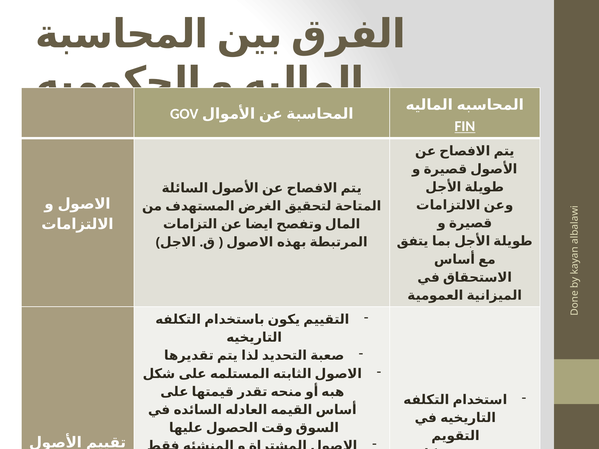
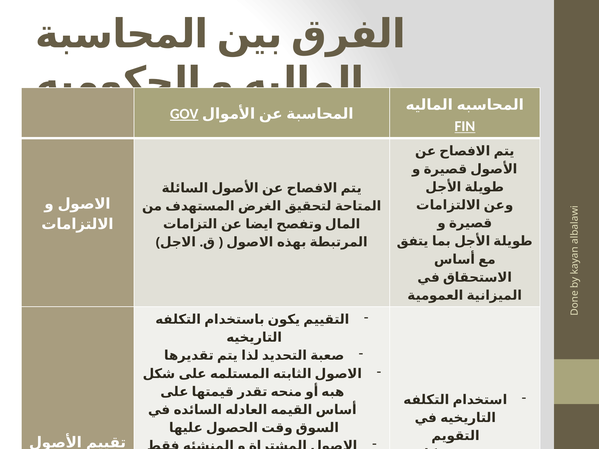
GOV underline: none -> present (184, 114)
